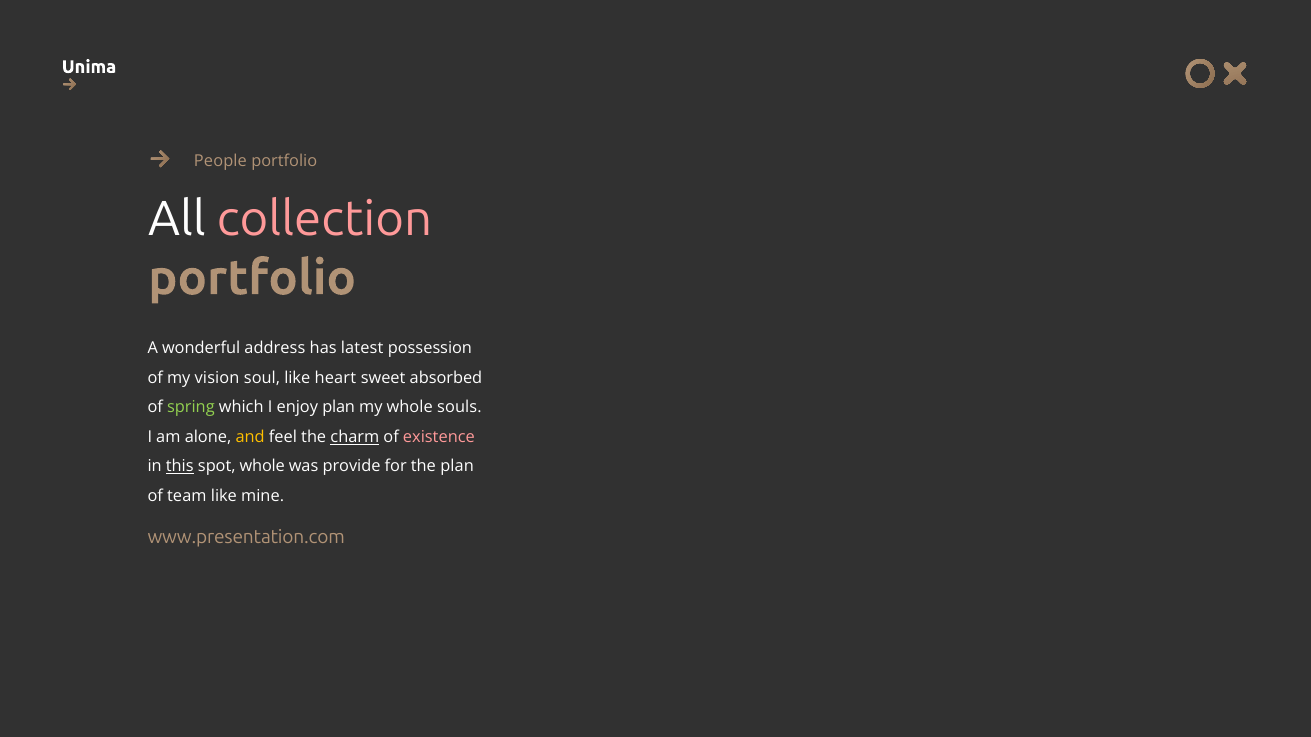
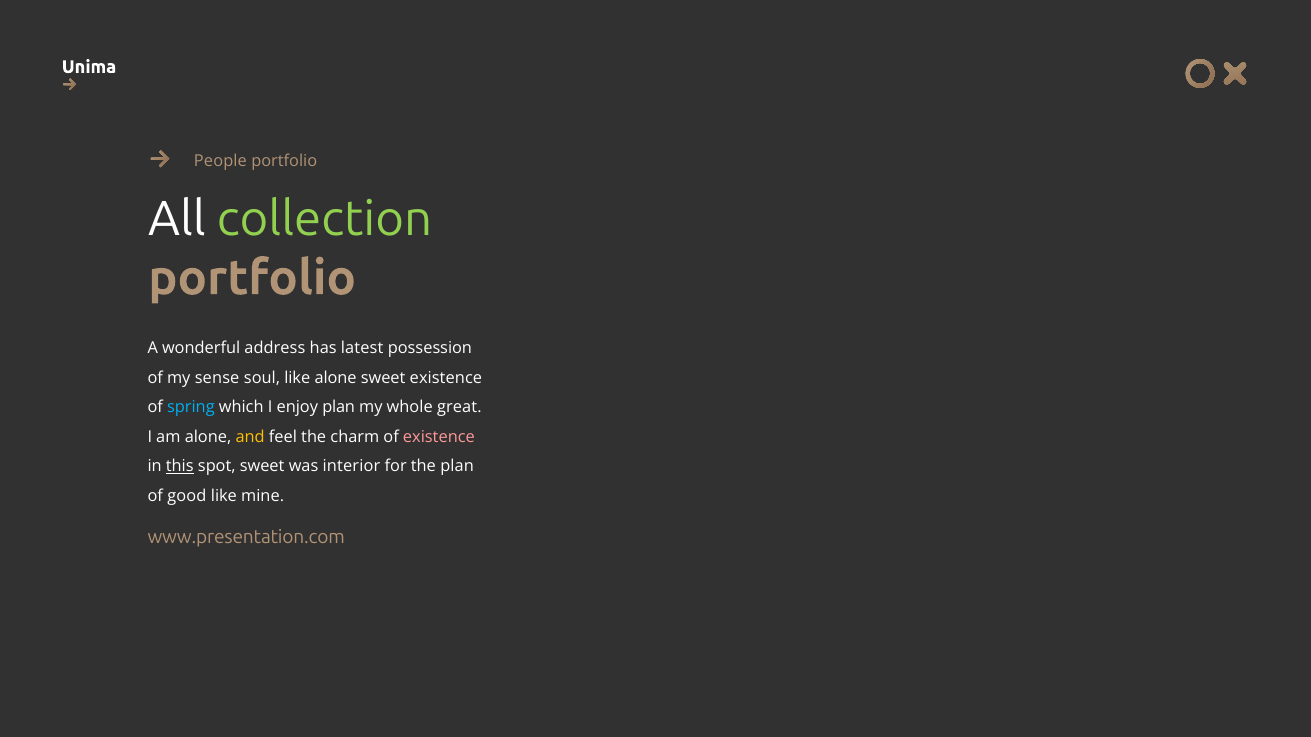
collection colour: pink -> light green (325, 219)
vision: vision -> sense (217, 378)
like heart: heart -> alone (336, 378)
sweet absorbed: absorbed -> existence (446, 378)
spring colour: light green -> light blue (191, 408)
souls: souls -> great (459, 408)
charm underline: present -> none (355, 437)
spot whole: whole -> sweet (262, 467)
provide: provide -> interior (351, 467)
team: team -> good (187, 496)
